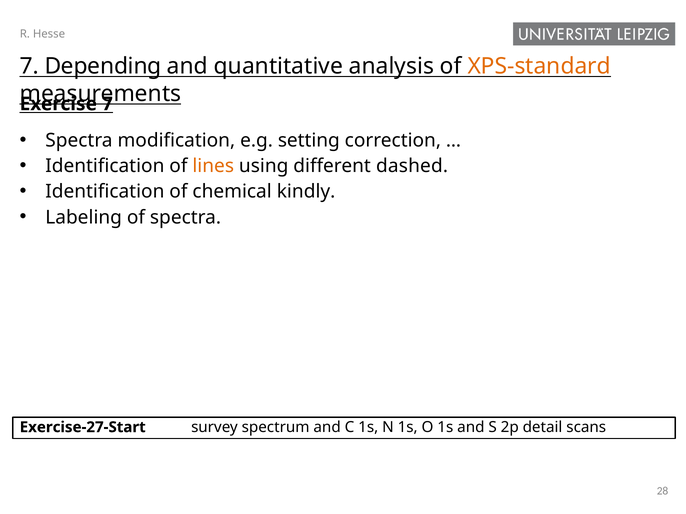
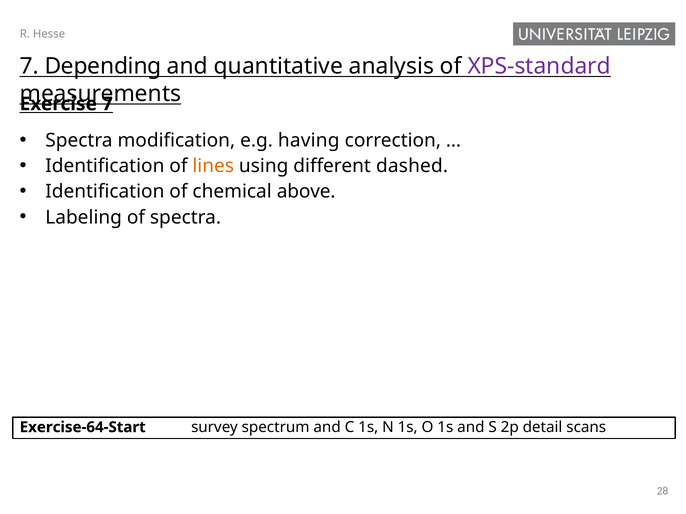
XPS-standard colour: orange -> purple (539, 66)
setting: setting -> having (309, 141)
kindly: kindly -> above (306, 192)
Exercise-27-Start: Exercise-27-Start -> Exercise-64-Start (83, 428)
